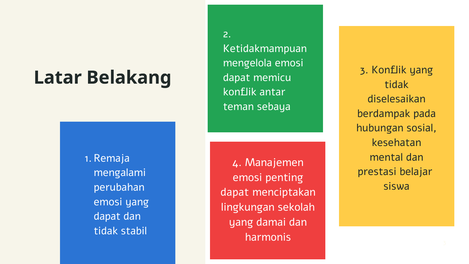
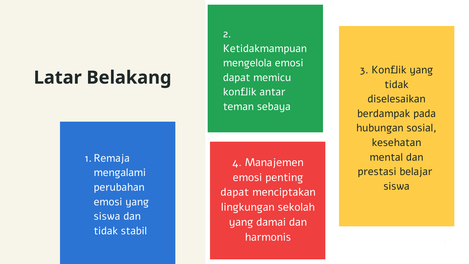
dapat: dapat -> siswa (107, 216)
